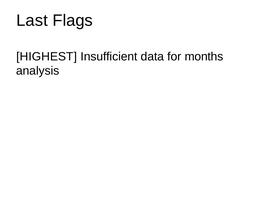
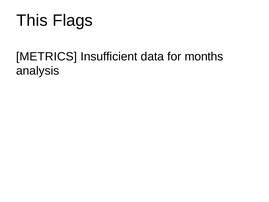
Last: Last -> This (32, 20)
HIGHEST: HIGHEST -> METRICS (47, 56)
